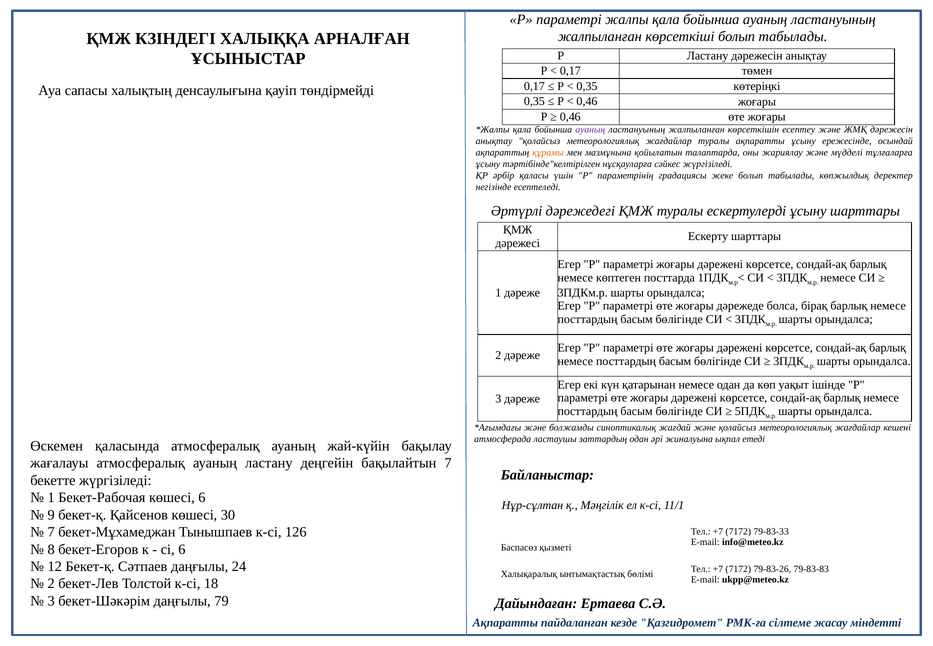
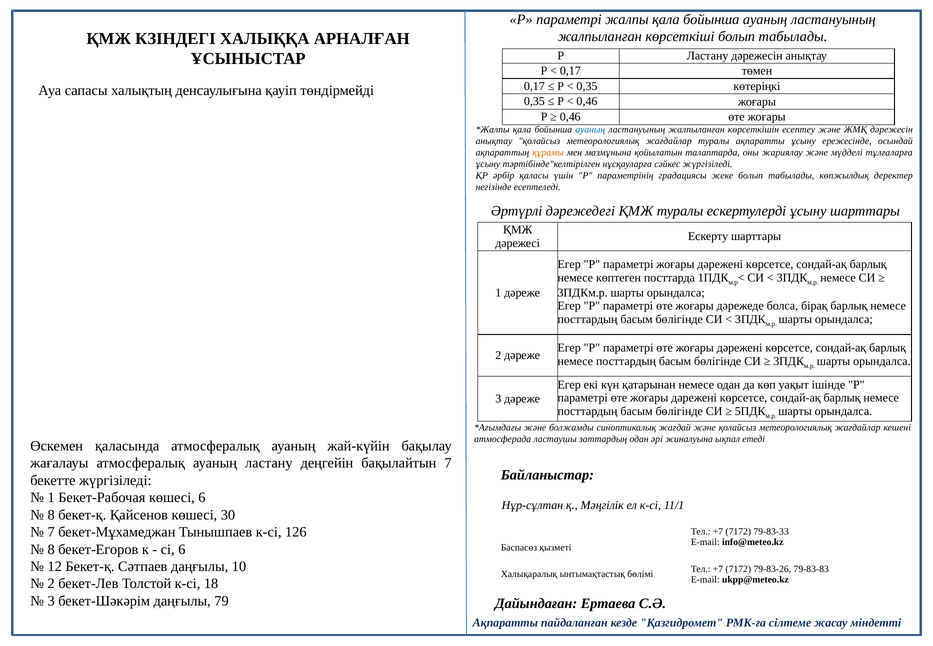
ауаның colour: purple -> blue (590, 130)
9: 9 -> 8 (51, 515)
24: 24 -> 10 (239, 566)
